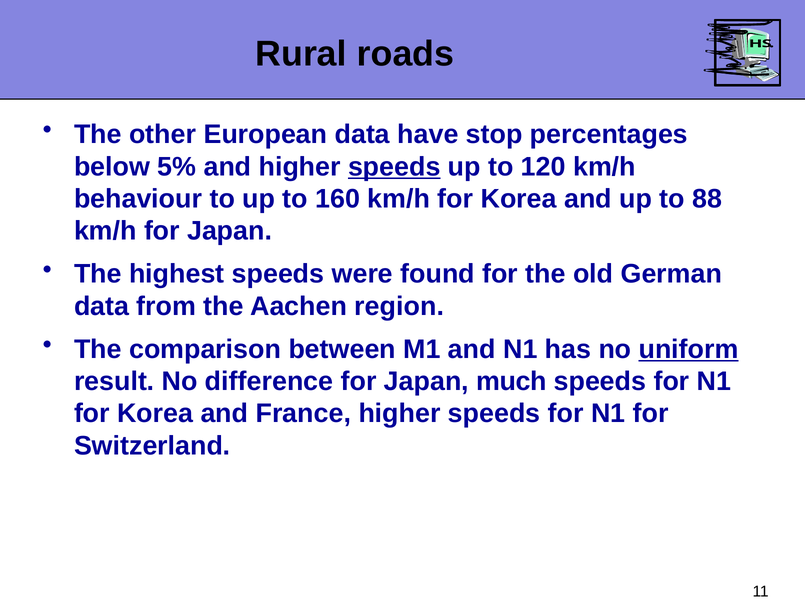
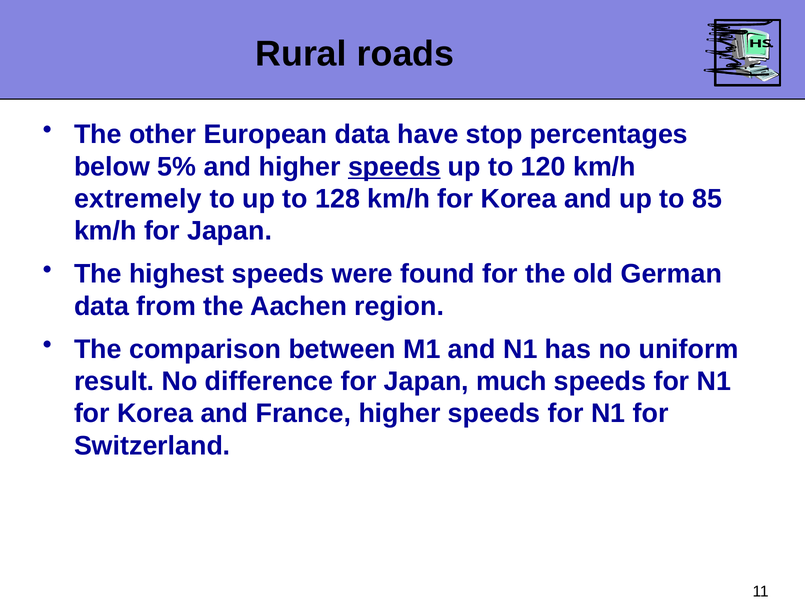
behaviour: behaviour -> extremely (138, 199)
160: 160 -> 128 (338, 199)
88: 88 -> 85 (707, 199)
uniform underline: present -> none (689, 349)
